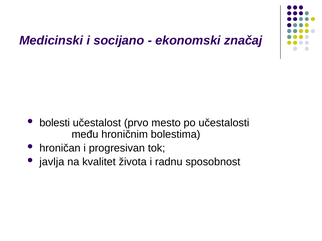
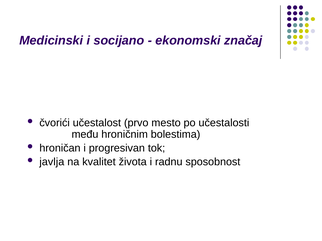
bolesti: bolesti -> čvorići (55, 123)
